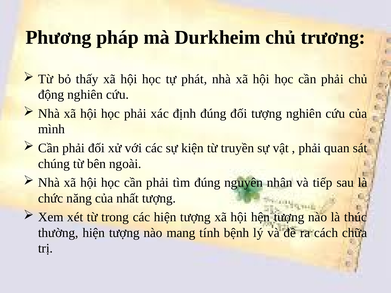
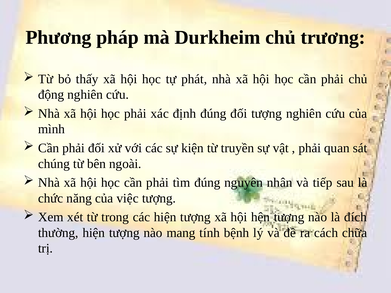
nhất: nhất -> việc (128, 198)
thúc: thúc -> đích (356, 217)
